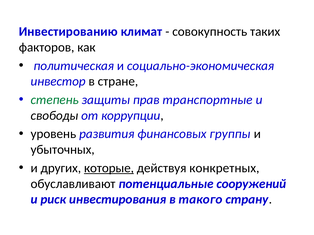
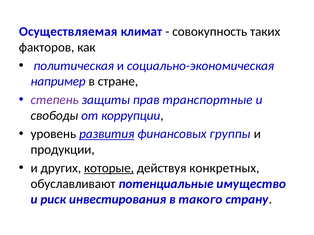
Инвестированию: Инвестированию -> Осуществляемая (68, 32)
инвестор: инвестор -> например (58, 82)
степень colour: green -> purple (55, 100)
развития underline: none -> present (107, 134)
убыточных: убыточных -> продукции (63, 150)
сооружений: сооружений -> имущество (251, 184)
